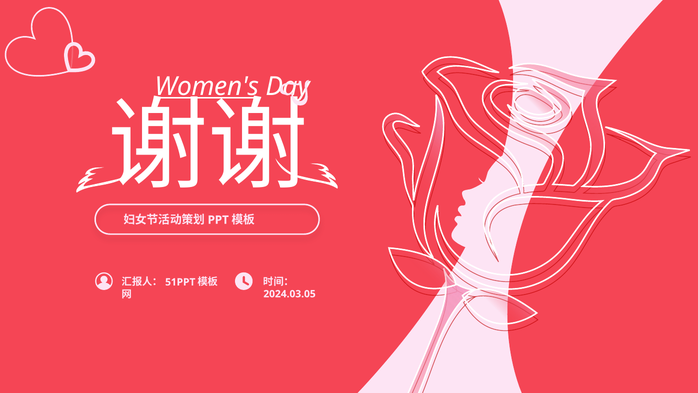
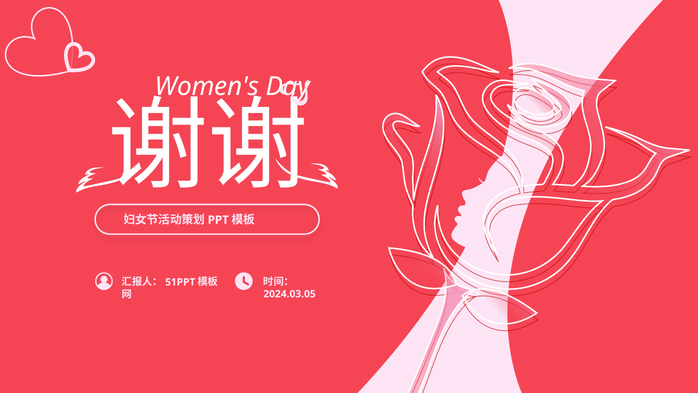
Women's underline: present -> none (207, 86)
